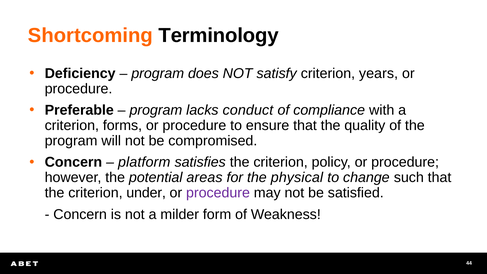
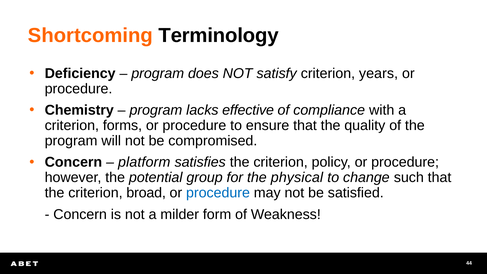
Preferable: Preferable -> Chemistry (79, 110)
conduct: conduct -> effective (248, 110)
areas: areas -> group (205, 178)
under: under -> broad (146, 193)
procedure colour: purple -> blue (218, 193)
